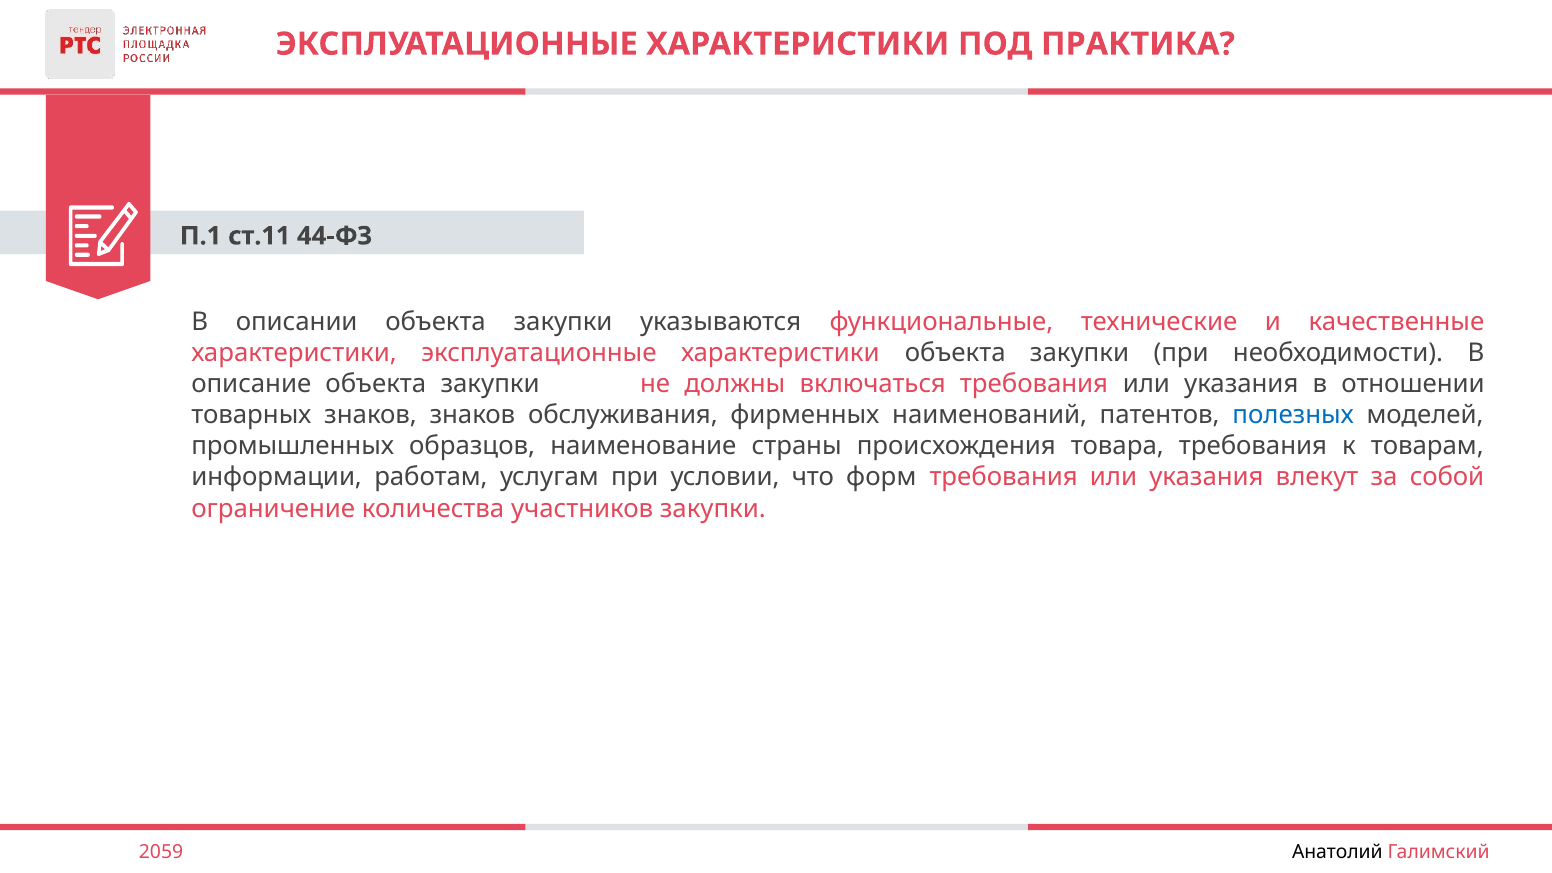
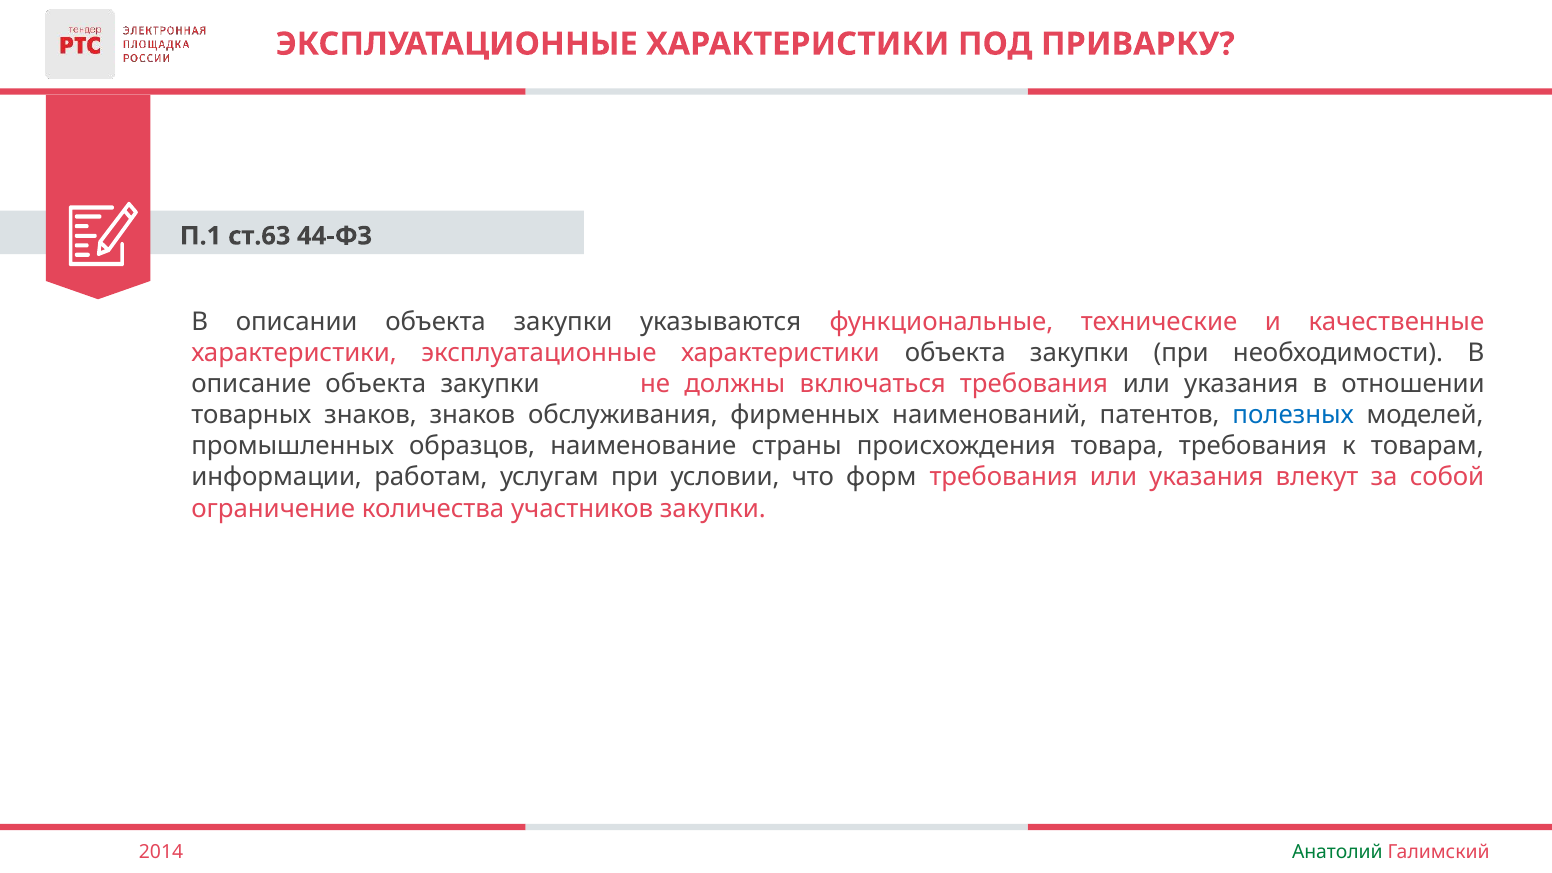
ПРАКТИКА: ПРАКТИКА -> ПРИВАРКУ (1138, 44)
ст.11: ст.11 -> ст.63 (259, 236)
2059: 2059 -> 2014 (161, 852)
Анатолий colour: black -> green (1337, 852)
